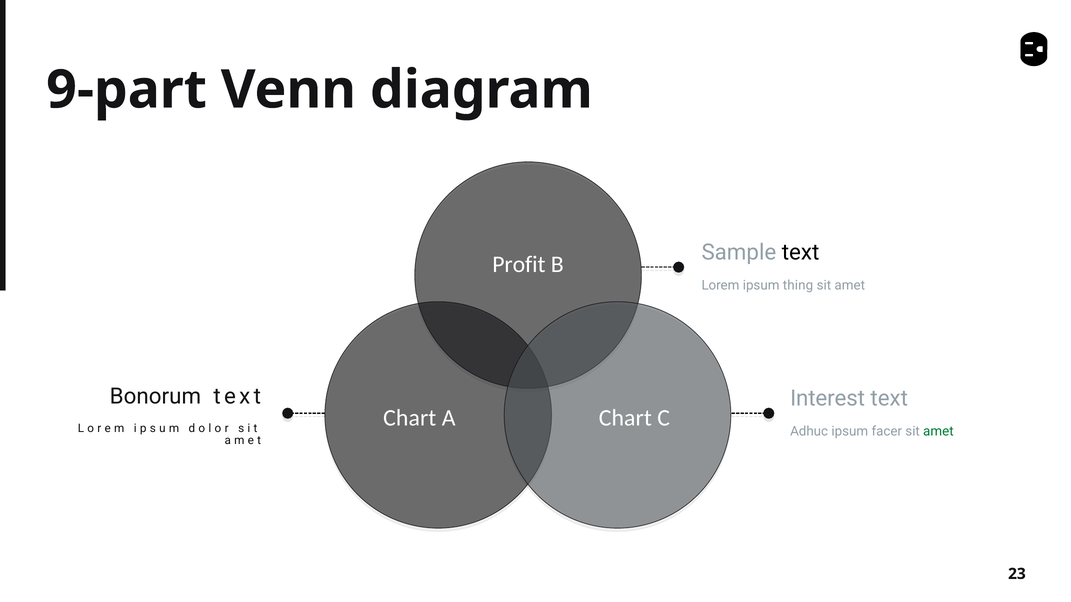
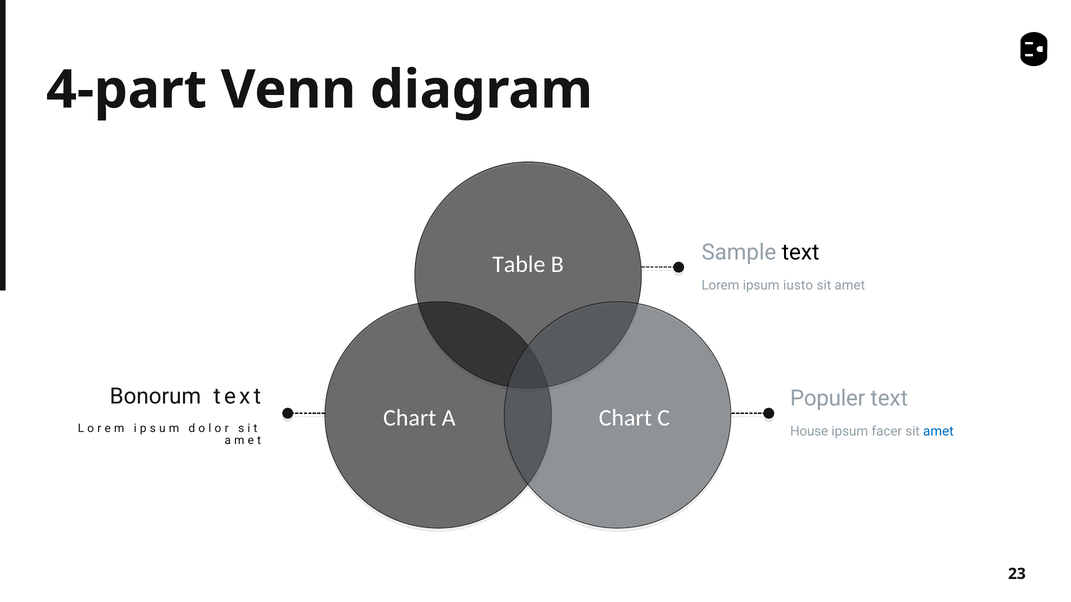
9-part: 9-part -> 4-part (127, 90)
Profit: Profit -> Table (519, 264)
thing: thing -> iusto (798, 286)
Interest: Interest -> Populer (828, 399)
Adhuc: Adhuc -> House (809, 432)
amet colour: green -> blue (938, 432)
